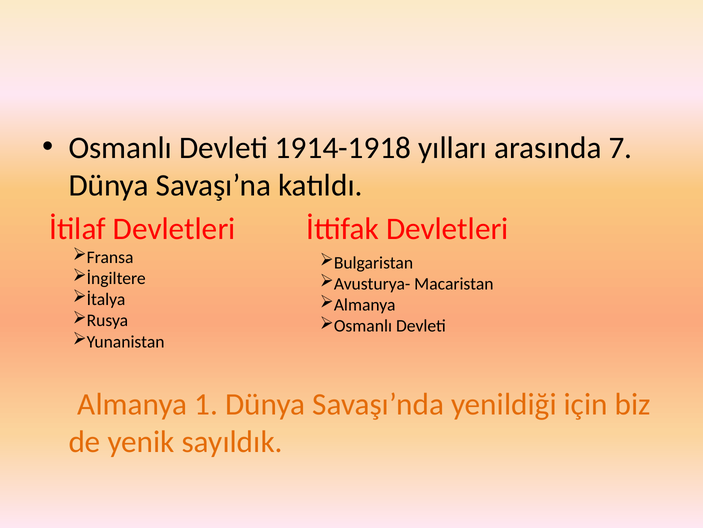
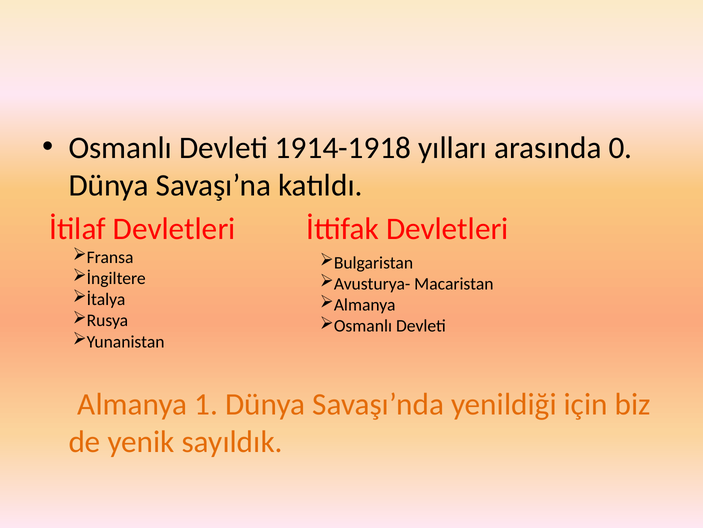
7: 7 -> 0 (620, 147)
